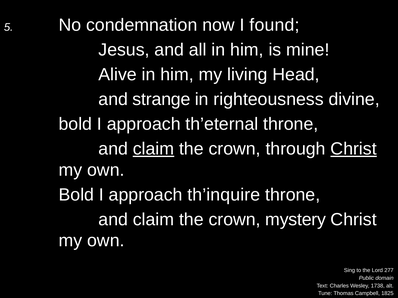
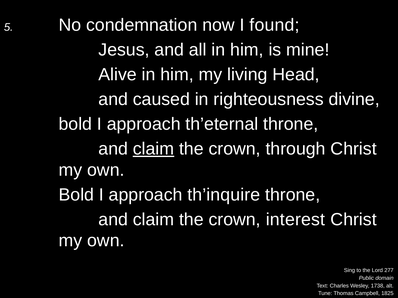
strange: strange -> caused (161, 99)
Christ underline: present -> none (354, 149)
mystery: mystery -> interest (295, 220)
